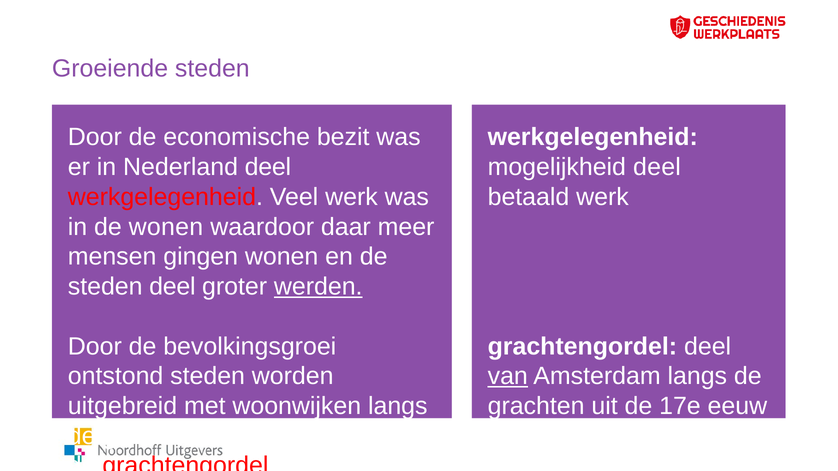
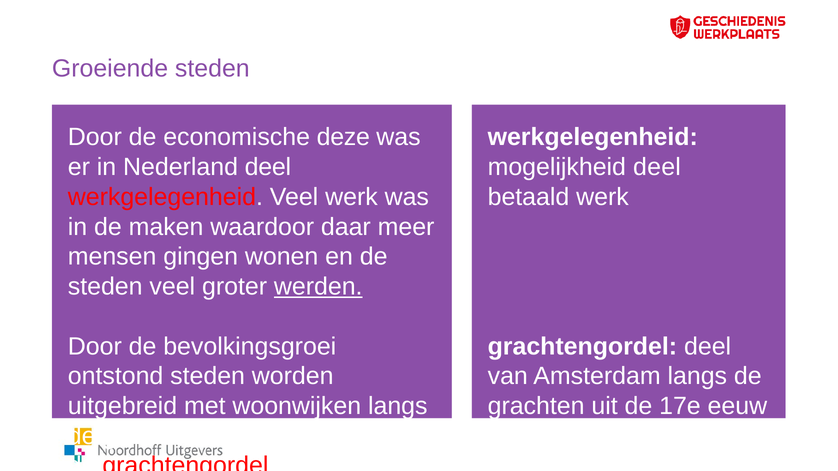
bezit: bezit -> deze (343, 137)
de wonen: wonen -> maken (166, 227)
steden deel: deel -> veel (172, 287)
van underline: present -> none (508, 377)
